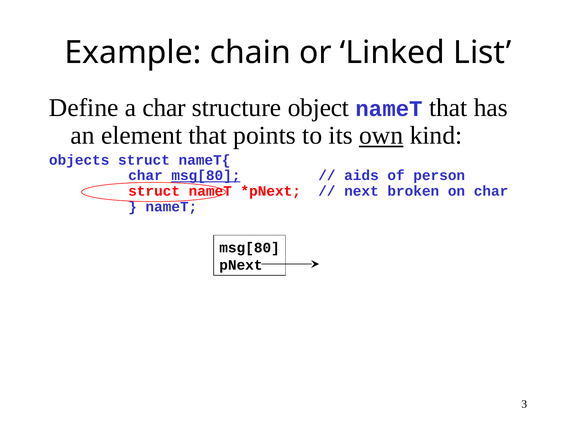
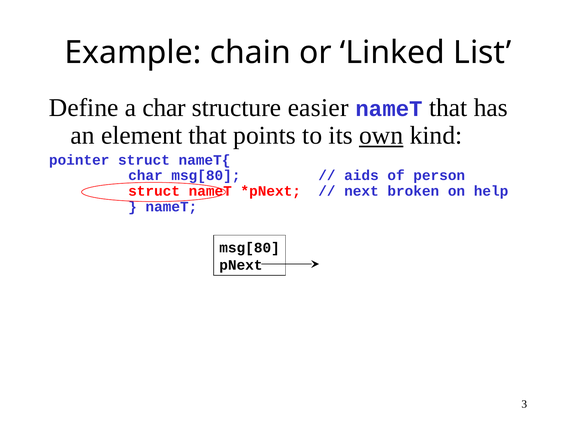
object: object -> easier (318, 108)
objects: objects -> pointer (79, 160)
msg[80 underline: present -> none (206, 176)
on char: char -> help (491, 191)
